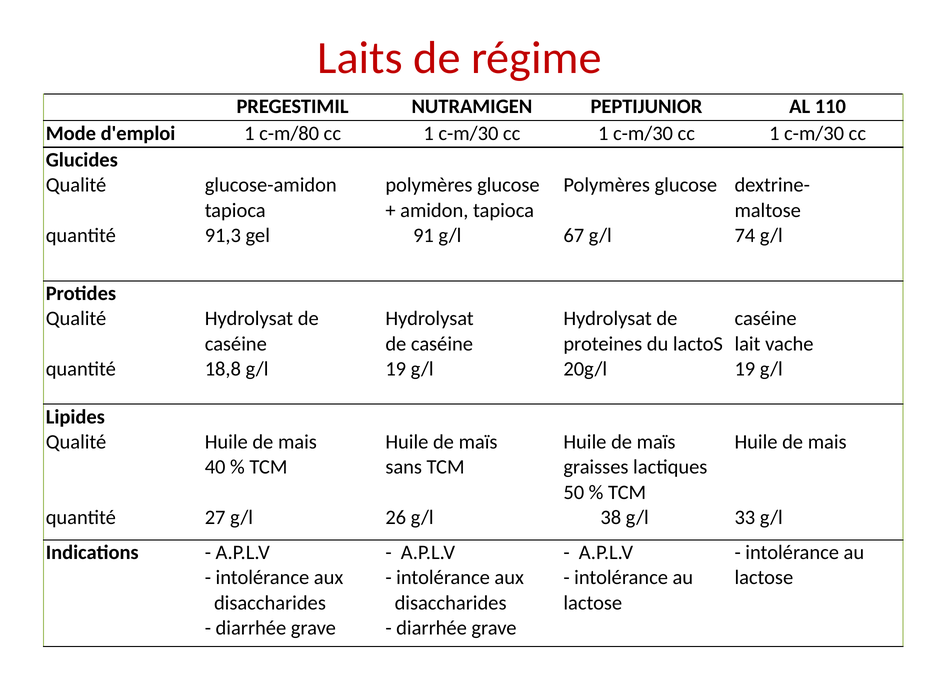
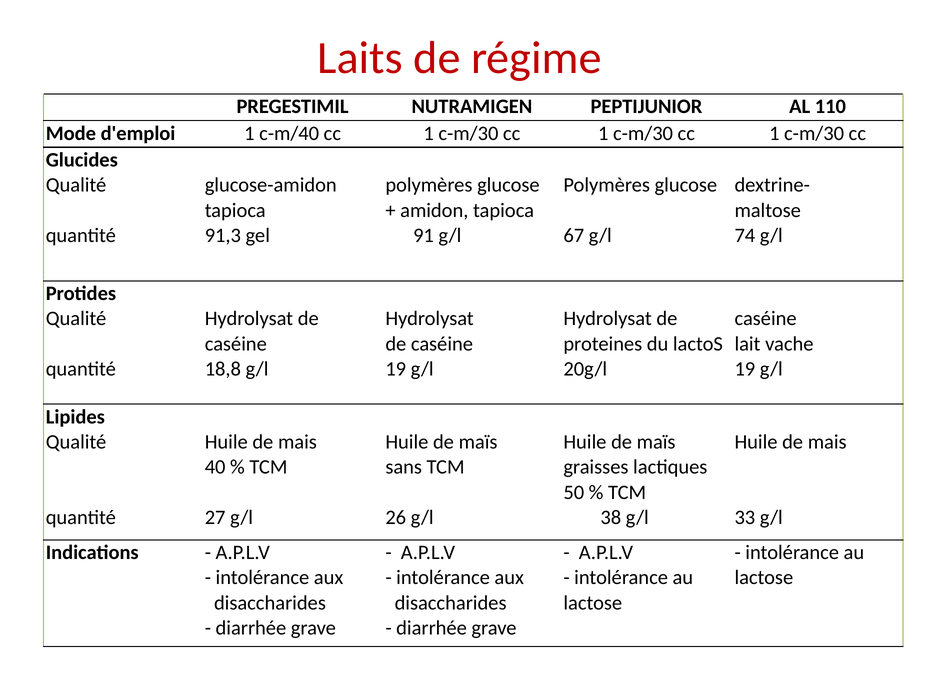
c-m/80: c-m/80 -> c-m/40 (289, 134)
